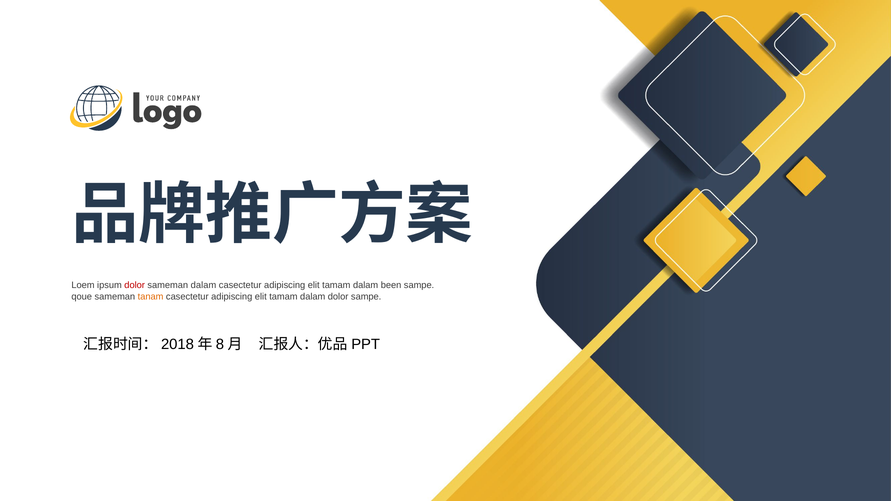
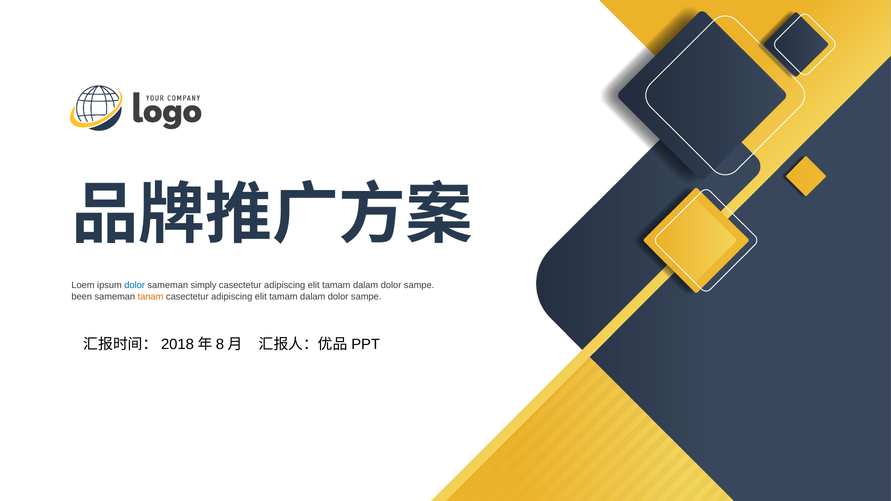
dolor colour: red -> blue (135, 285)
sameman dalam: dalam -> simply (204, 285)
been: been -> dolor (391, 285)
qoue: qoue -> been (82, 297)
